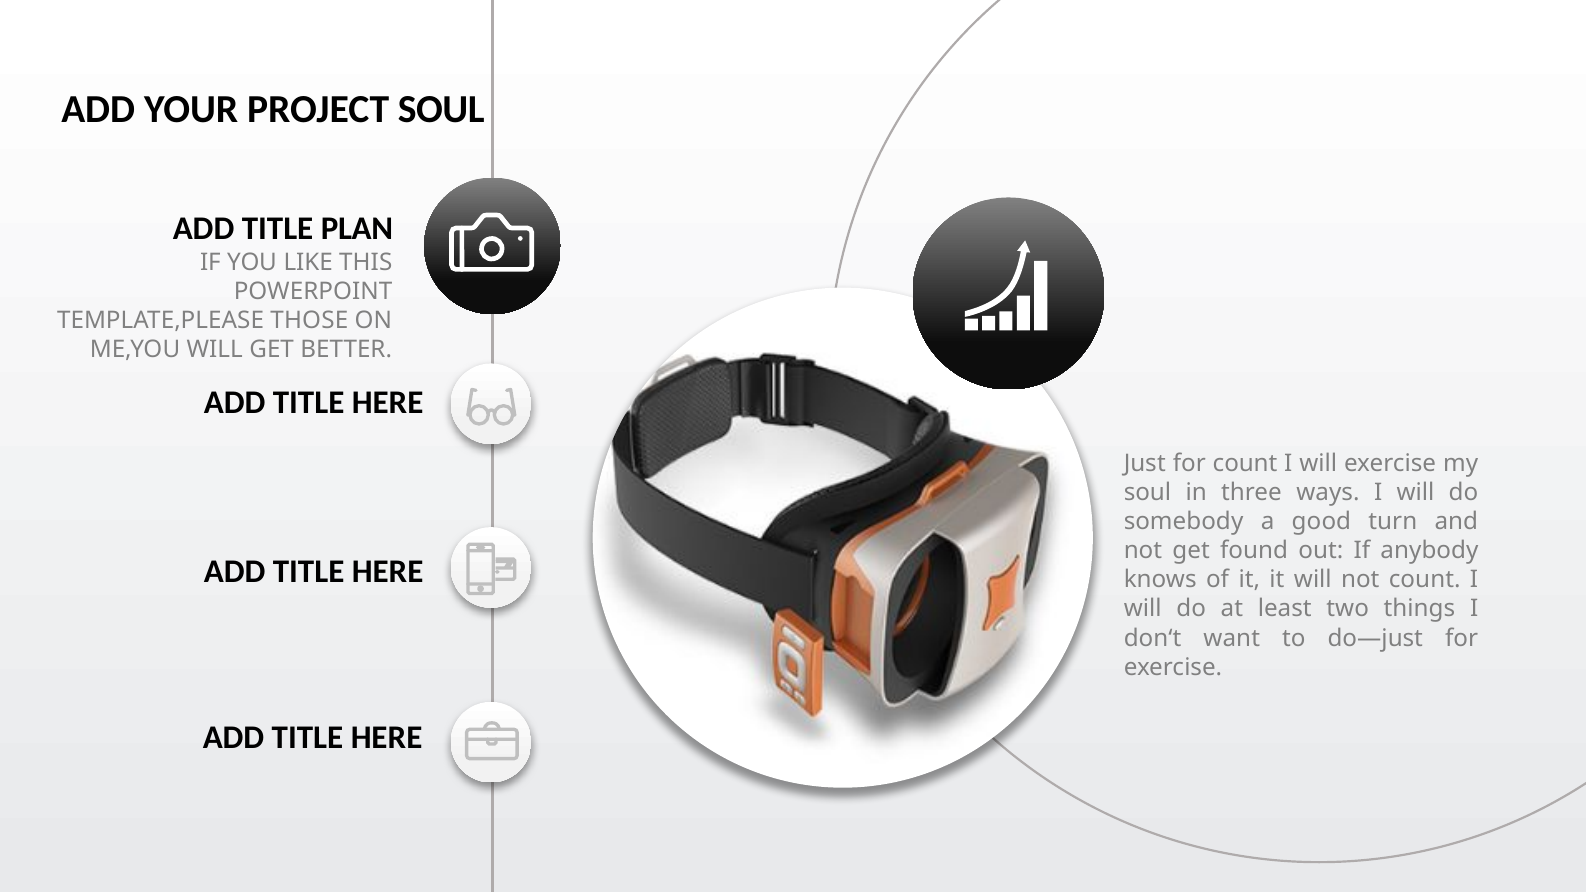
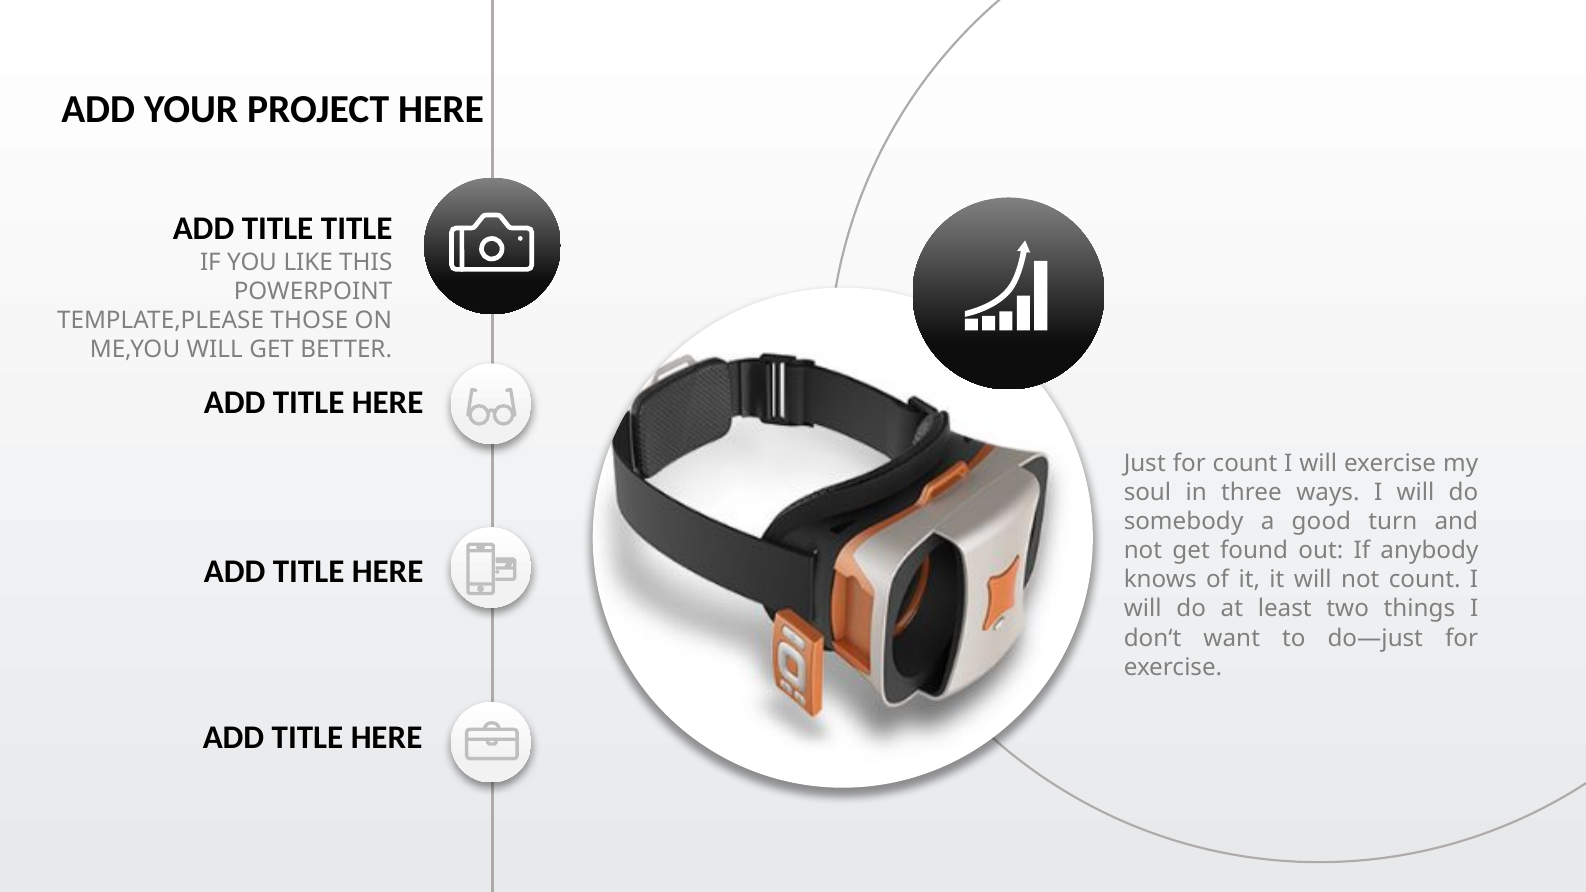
PROJECT SOUL: SOUL -> HERE (441, 110)
TITLE PLAN: PLAN -> TITLE (357, 228)
